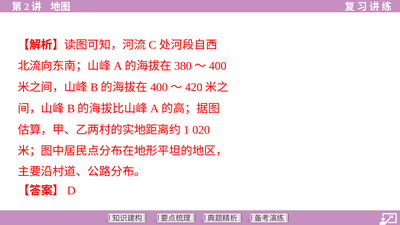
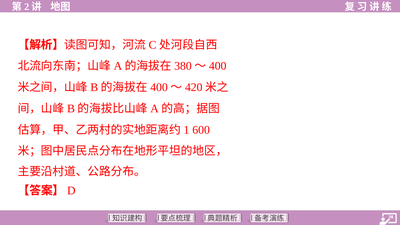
020: 020 -> 600 (201, 130)
